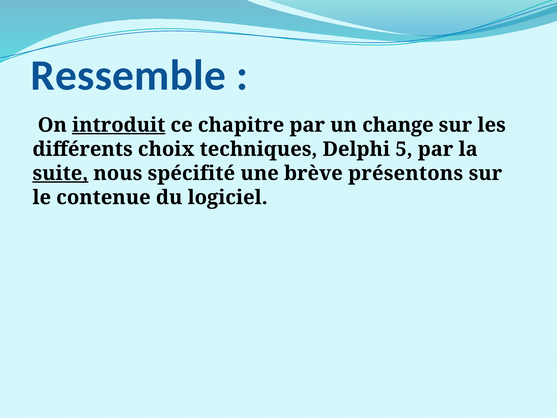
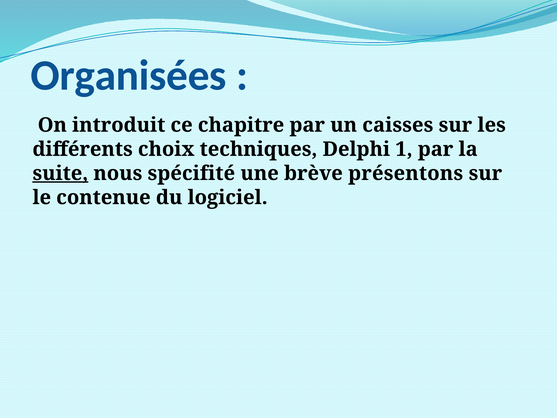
Ressemble: Ressemble -> Organisées (129, 76)
introduit underline: present -> none (119, 125)
change: change -> caisses (398, 125)
5: 5 -> 1 (404, 149)
